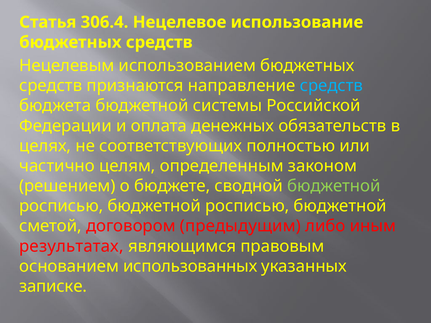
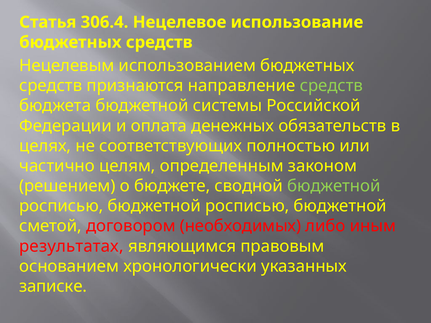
средств colour: light blue -> light green (331, 86)
предыдущим: предыдущим -> необходимых (240, 226)
использованных: использованных -> хронологически (190, 266)
